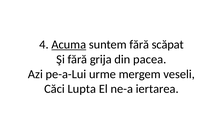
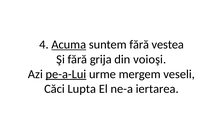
scăpat: scăpat -> vestea (168, 45)
pacea: pacea -> voioşi (150, 60)
pe-a-Lui underline: none -> present (66, 74)
